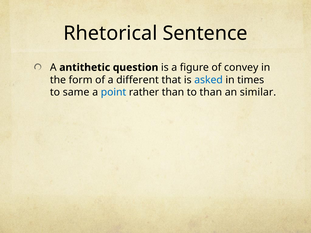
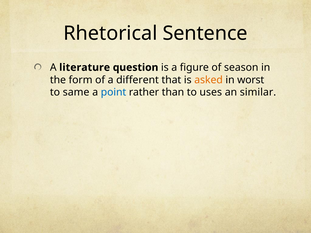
antithetic: antithetic -> literature (85, 68)
convey: convey -> season (241, 68)
asked colour: blue -> orange (209, 80)
times: times -> worst (251, 80)
to than: than -> uses (211, 92)
